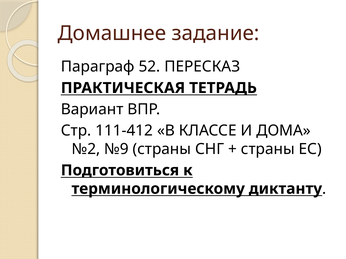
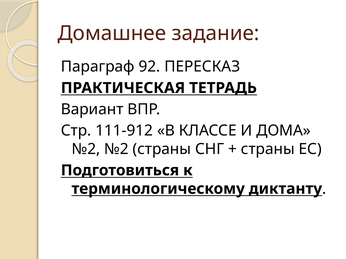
52: 52 -> 92 (149, 67)
111-412: 111-412 -> 111-912 (124, 131)
№2 №9: №9 -> №2 (116, 149)
